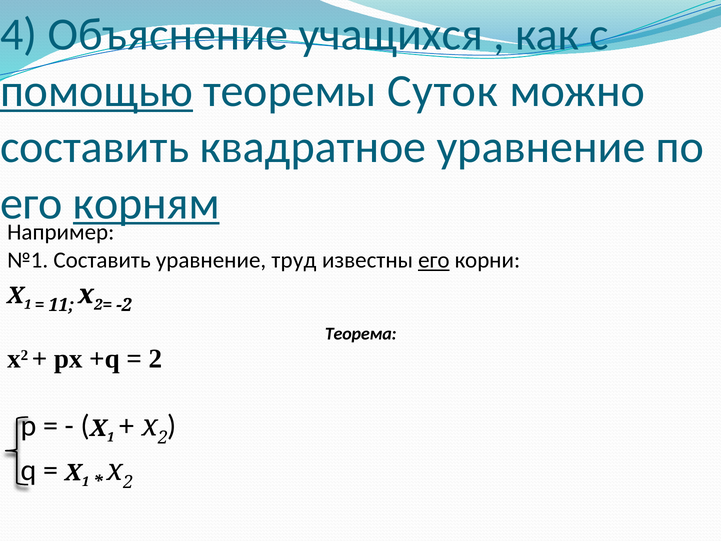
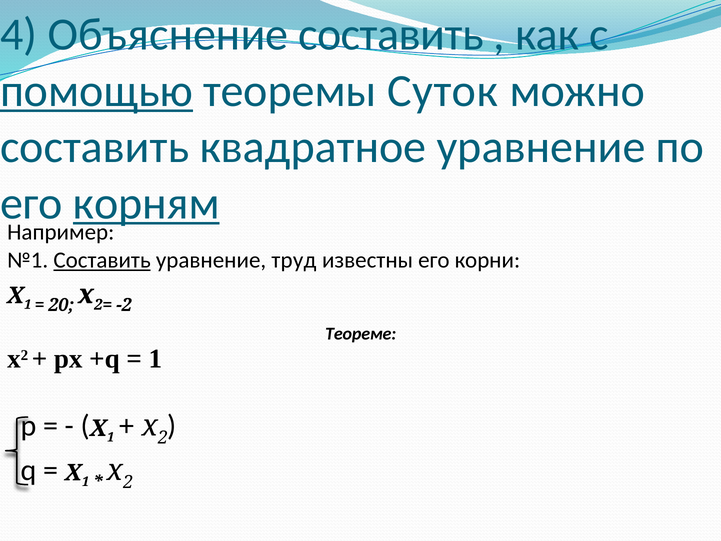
Объяснение учащихся: учащихся -> составить (391, 35)
Составить underline: none -> present (102, 260)
его underline: present -> none (434, 260)
11: 11 -> 20 (61, 305)
Теорема: Теорема -> Теореме (361, 333)
2: 2 -> 1 (155, 359)
